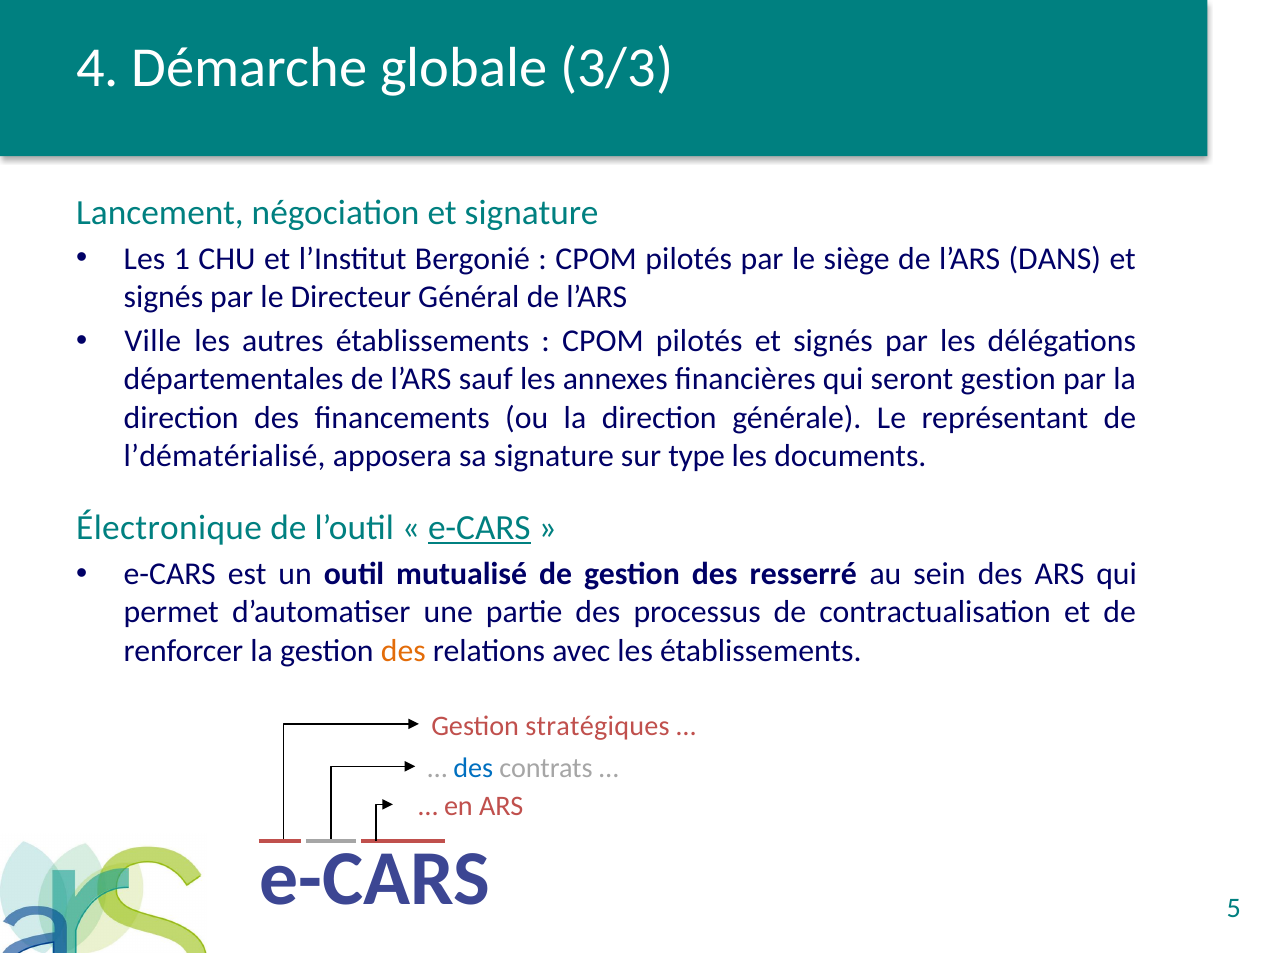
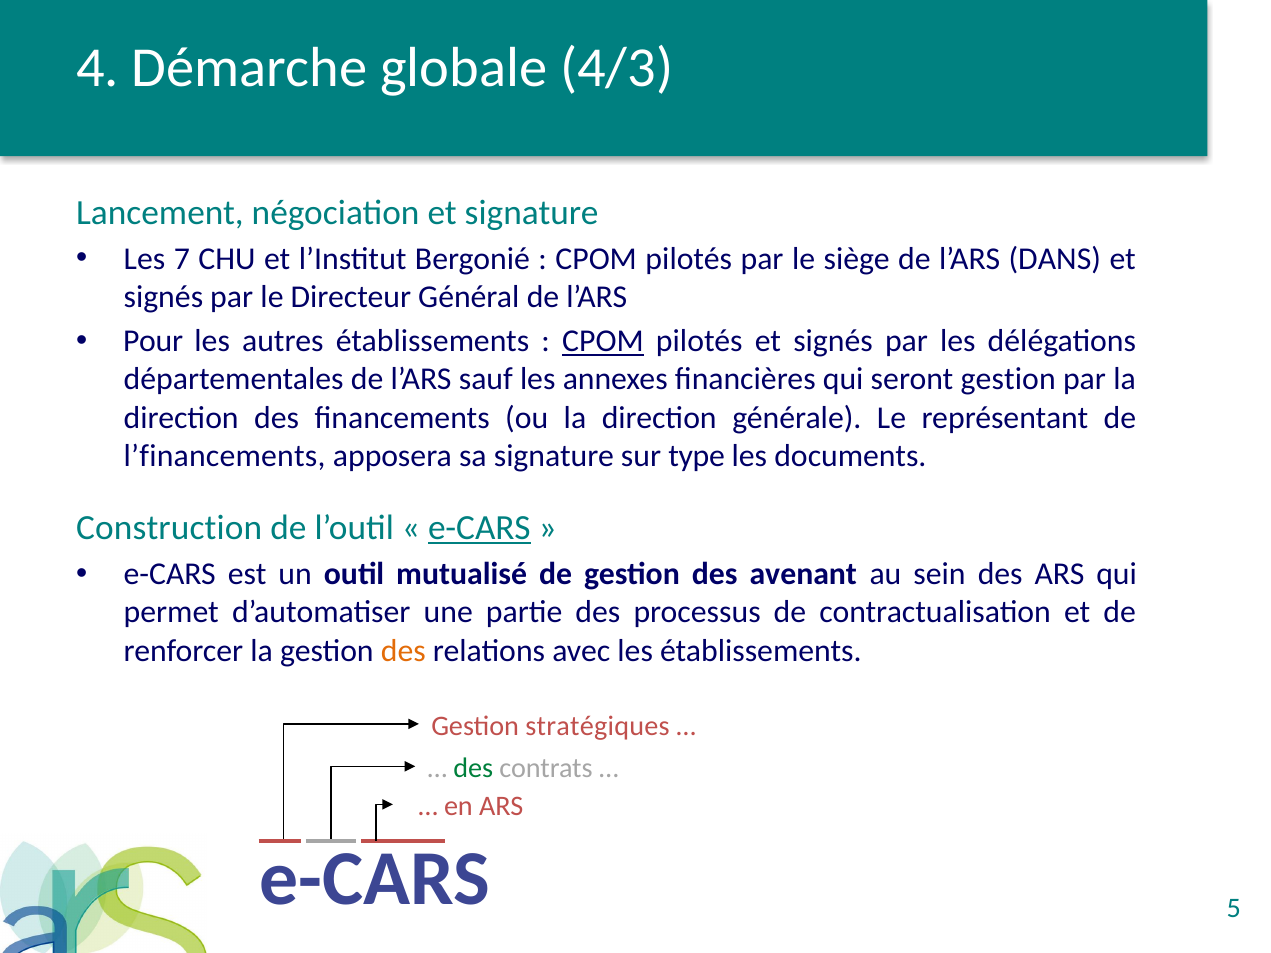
3/3: 3/3 -> 4/3 (617, 68)
1: 1 -> 7 (182, 259)
Ville: Ville -> Pour (153, 341)
CPOM underline: none -> present (603, 341)
l’dématérialisé: l’dématérialisé -> l’financements (225, 456)
Électronique: Électronique -> Construction (169, 528)
resserré: resserré -> avenant (803, 575)
des colour: blue -> green (473, 768)
